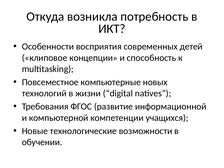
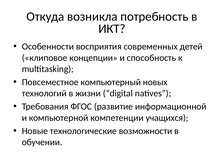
компьютерные: компьютерные -> компьютерный (111, 82)
